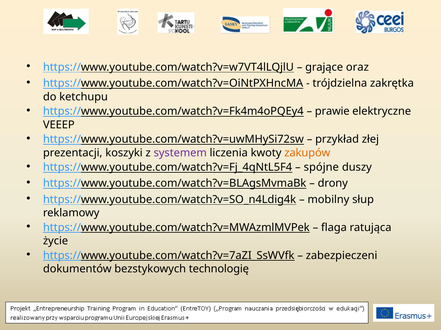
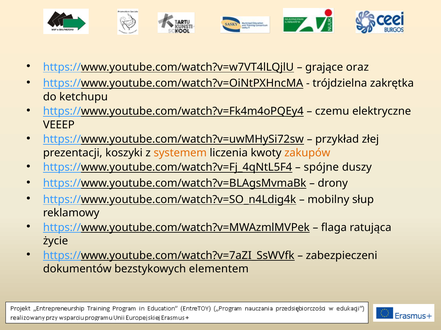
prawie: prawie -> czemu (332, 112)
systemem colour: purple -> orange (180, 153)
technologię: technologię -> elementem (219, 270)
